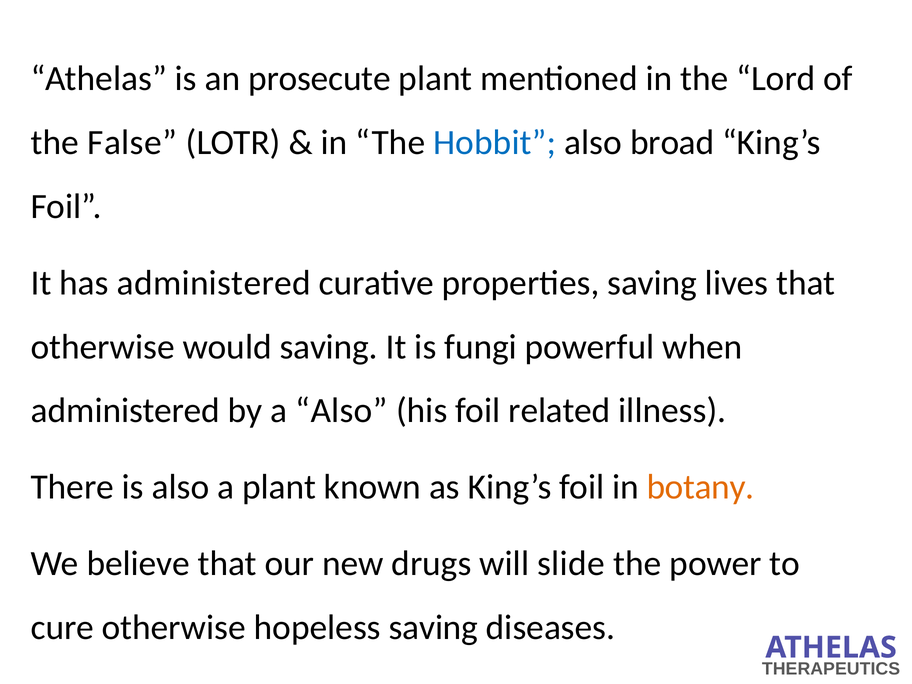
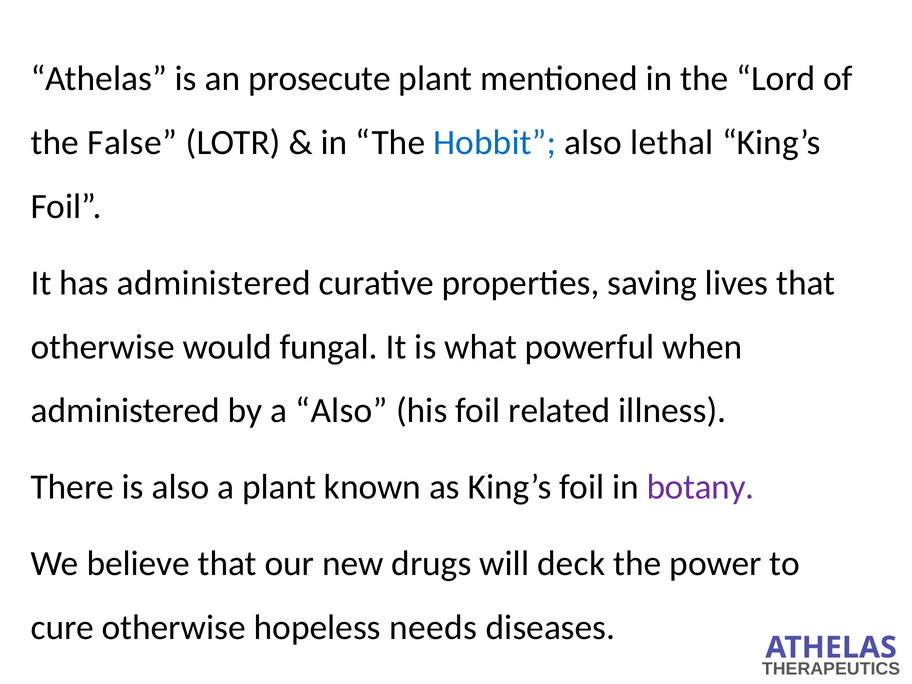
broad: broad -> lethal (672, 143)
would saving: saving -> fungal (329, 347)
fungi: fungi -> what (481, 347)
botany colour: orange -> purple (700, 487)
slide: slide -> deck (571, 564)
hopeless saving: saving -> needs (433, 628)
